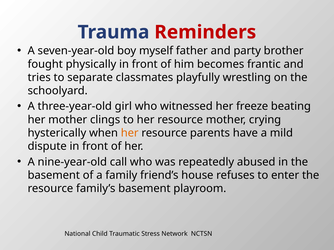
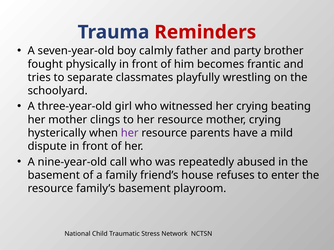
myself: myself -> calmly (156, 51)
her freeze: freeze -> crying (252, 107)
her colour: orange -> purple (130, 133)
